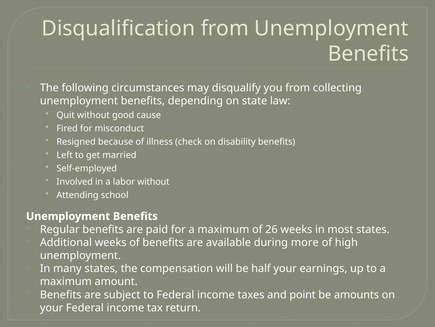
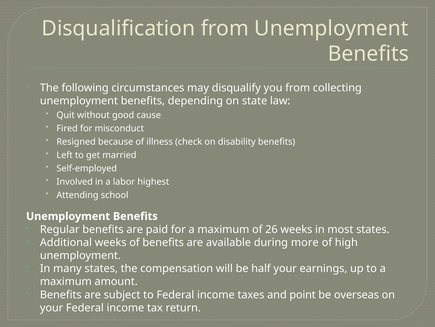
labor without: without -> highest (153, 181)
amounts: amounts -> overseas (357, 294)
